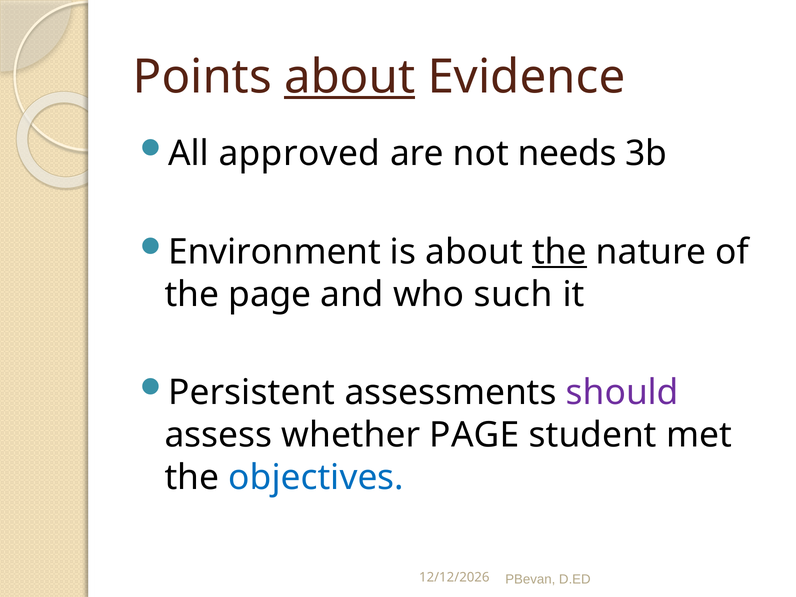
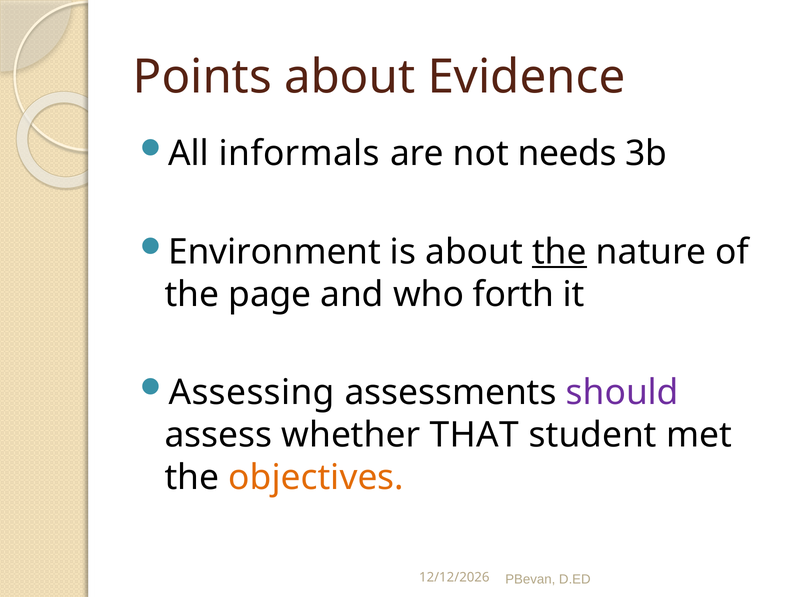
about underline: present -> none (350, 77)
approved: approved -> informals (299, 154)
such: such -> forth (513, 294)
Persistent: Persistent -> Assessing (252, 393)
whether PAGE: PAGE -> THAT (474, 435)
objectives colour: blue -> orange (316, 477)
